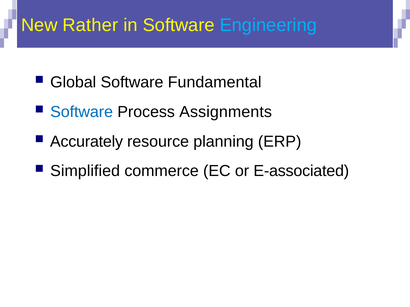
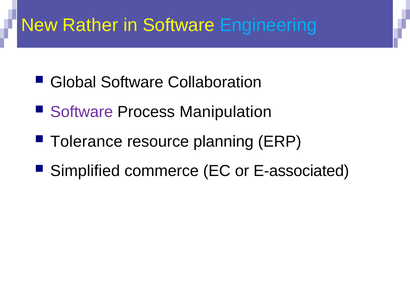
Fundamental: Fundamental -> Collaboration (215, 82)
Software colour: blue -> purple (82, 112)
Assignments: Assignments -> Manipulation (226, 112)
Accurately: Accurately -> Tolerance (86, 142)
